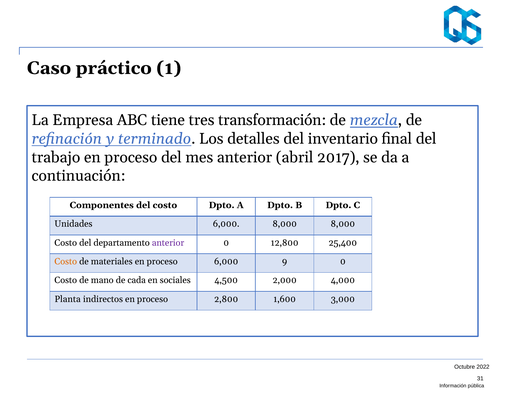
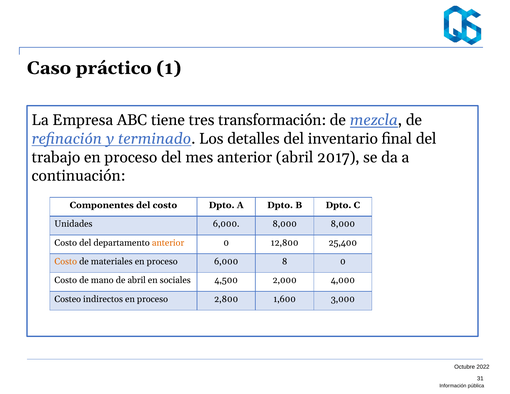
anterior colour: purple -> orange (168, 243)
9: 9 -> 8 (285, 262)
de cada: cada -> abril (137, 280)
Planta: Planta -> Costeo (68, 299)
